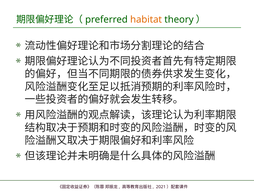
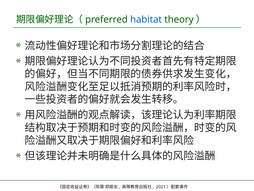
habitat colour: orange -> blue (146, 20)
